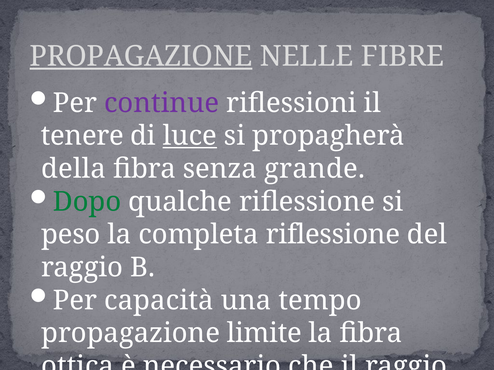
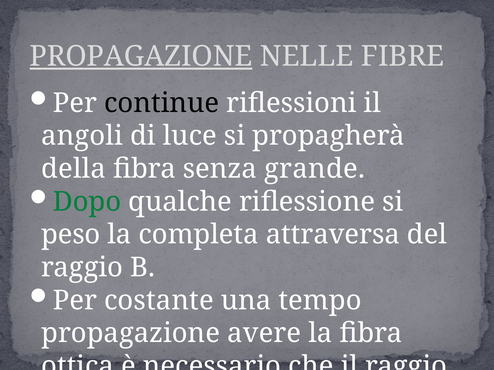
continue colour: purple -> black (162, 103)
tenere: tenere -> angoli (82, 136)
luce underline: present -> none (190, 136)
completa riflessione: riflessione -> attraversa (333, 235)
capacità: capacità -> costante (159, 301)
limite: limite -> avere (264, 334)
